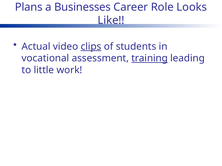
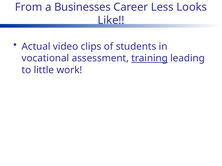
Plans: Plans -> From (29, 7)
Role: Role -> Less (162, 7)
clips underline: present -> none (91, 47)
